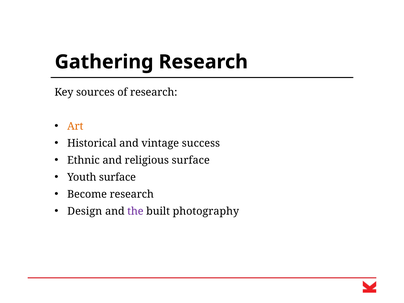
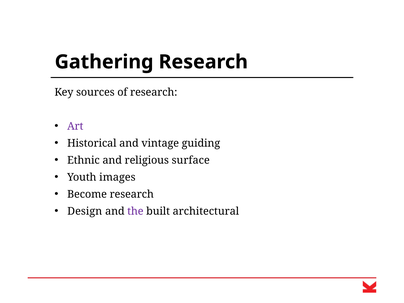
Art colour: orange -> purple (75, 126)
success: success -> guiding (201, 143)
Youth surface: surface -> images (117, 177)
photography: photography -> architectural (206, 211)
